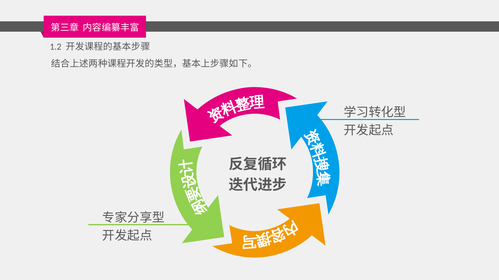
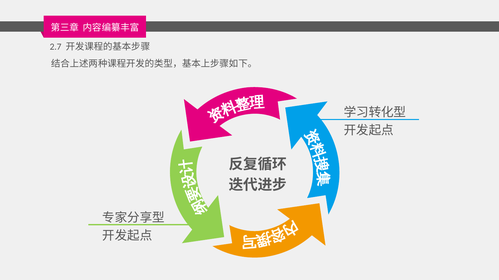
1.2: 1.2 -> 2.7 (56, 47)
